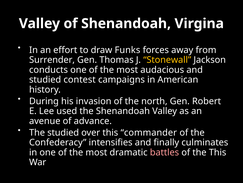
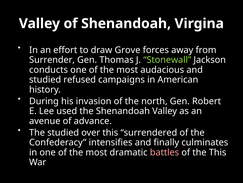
Funks: Funks -> Grove (128, 50)
Stonewall colour: yellow -> light green (167, 60)
contest: contest -> refused (80, 79)
commander: commander -> surrendered (149, 132)
